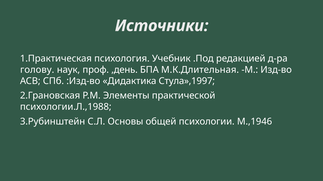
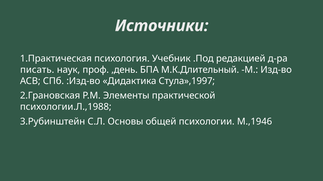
голову: голову -> писать (37, 70)
М.К.Длительная: М.К.Длительная -> М.К.Длительный (200, 70)
